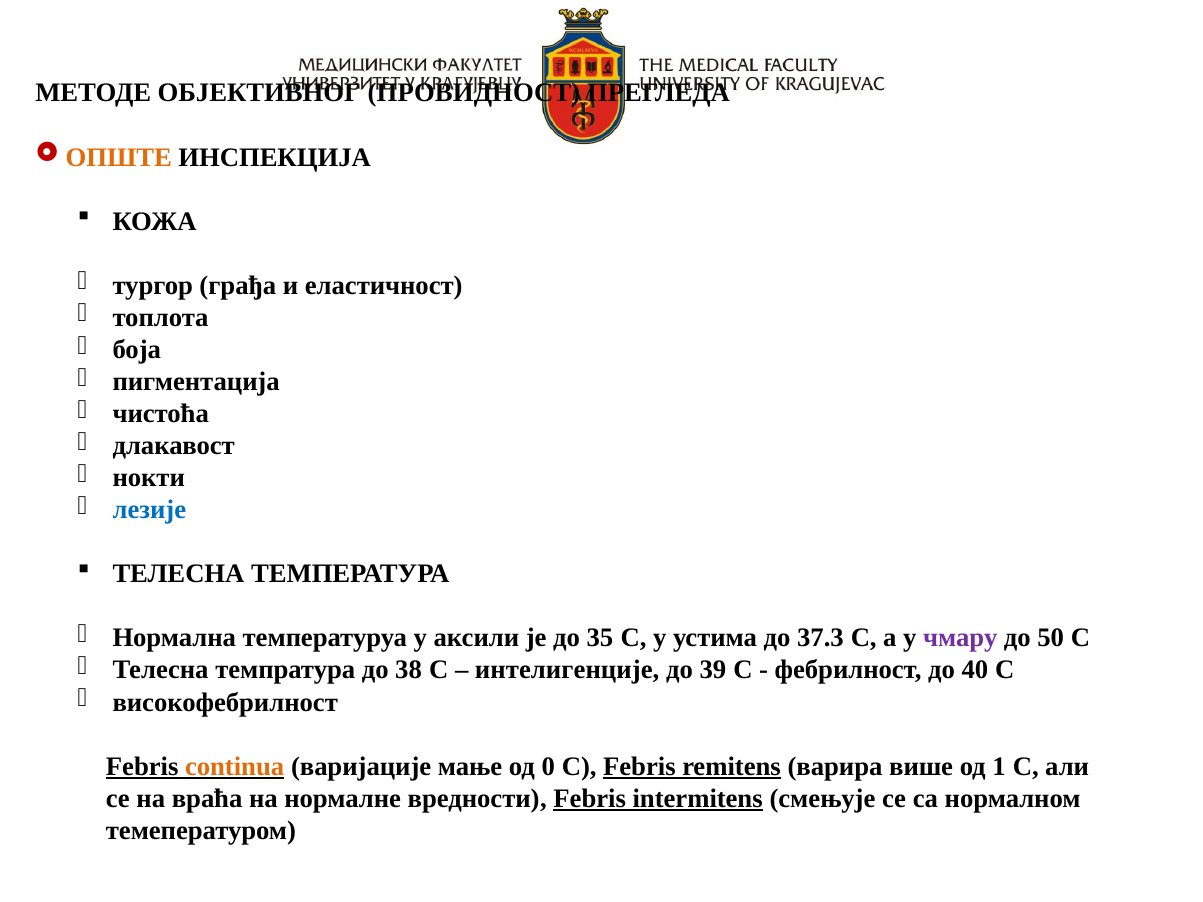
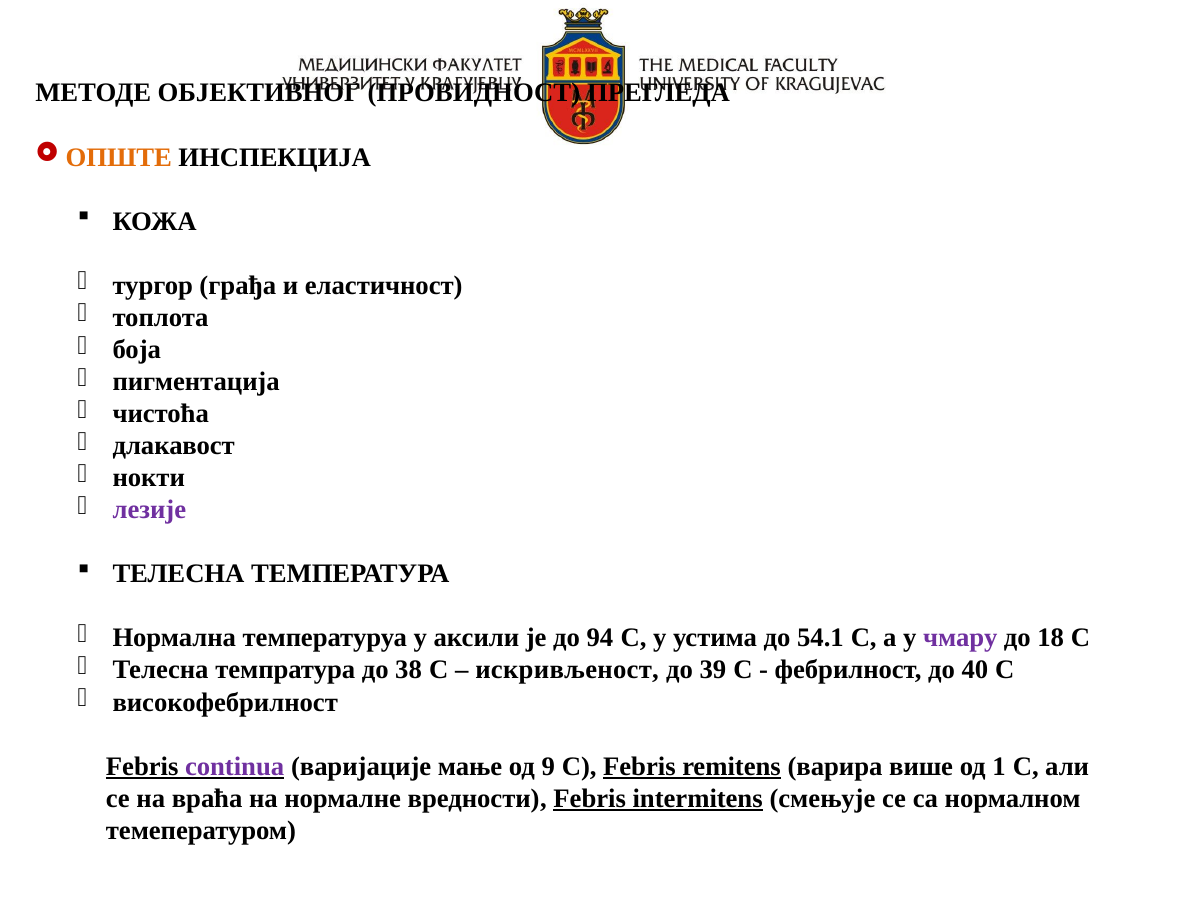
лезије colour: blue -> purple (149, 510)
35: 35 -> 94 (600, 638)
37.3: 37.3 -> 54.1 (820, 638)
50: 50 -> 18 (1051, 638)
интелигенције: интелигенције -> искривљеност (567, 670)
continua colour: orange -> purple (235, 767)
0: 0 -> 9 (548, 767)
